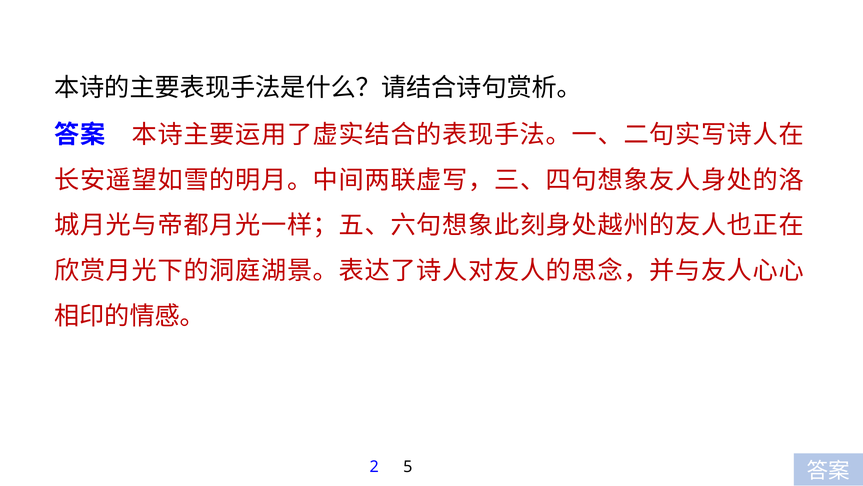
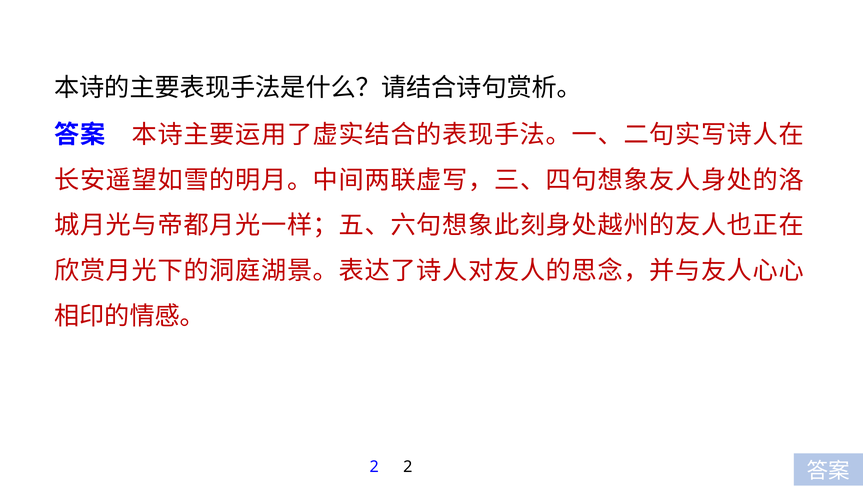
2 5: 5 -> 2 (408, 467)
